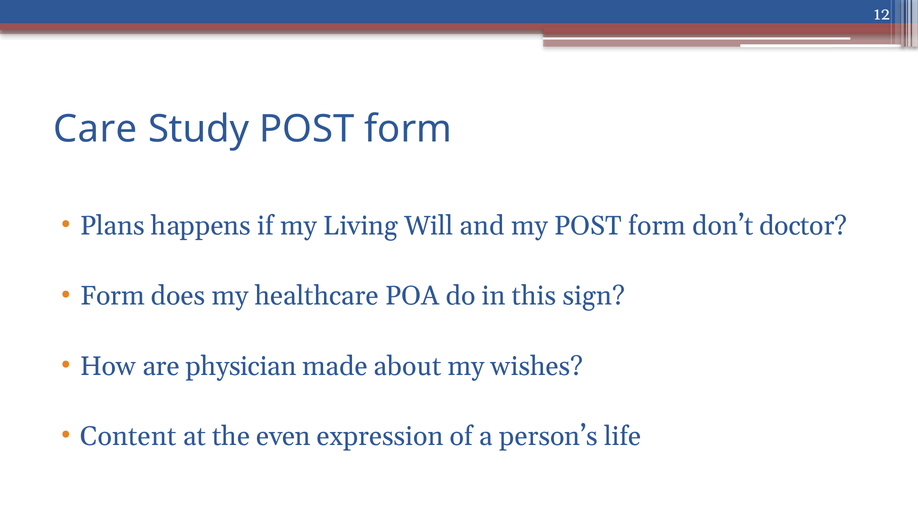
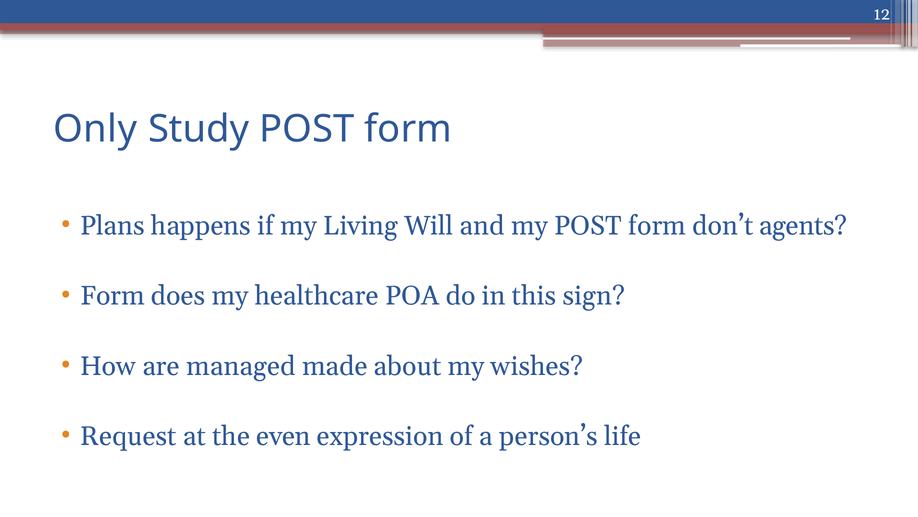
Care: Care -> Only (95, 129)
doctor: doctor -> agents (803, 226)
physician: physician -> managed (241, 366)
Content: Content -> Request (128, 436)
